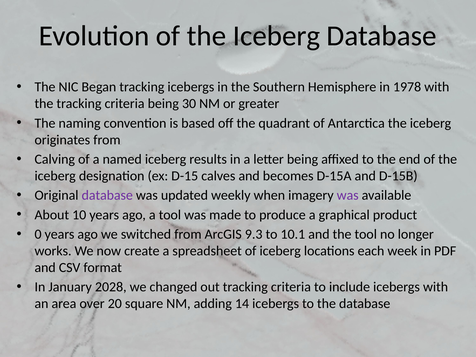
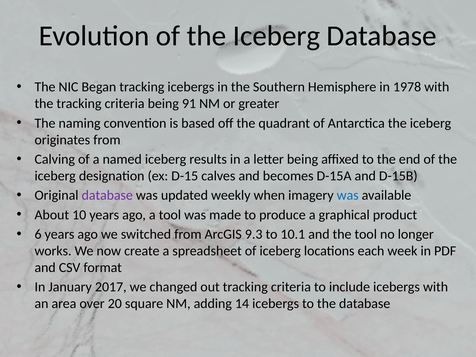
30: 30 -> 91 (189, 104)
was colour: purple -> blue (348, 195)
0: 0 -> 6 (38, 234)
2028: 2028 -> 2017 (111, 287)
